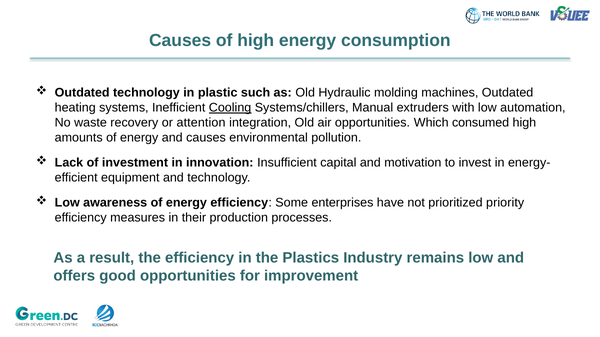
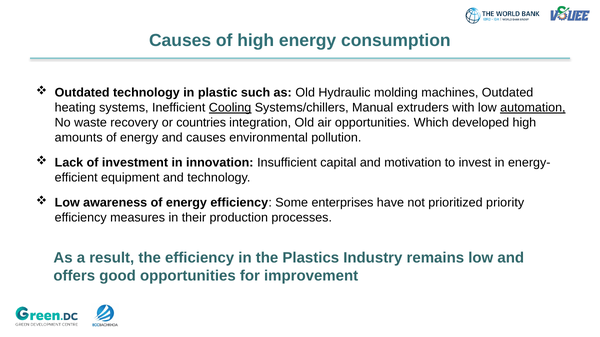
automation underline: none -> present (533, 108)
attention: attention -> countries (201, 123)
consumed: consumed -> developed (481, 123)
